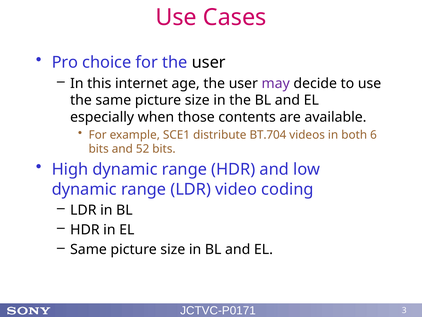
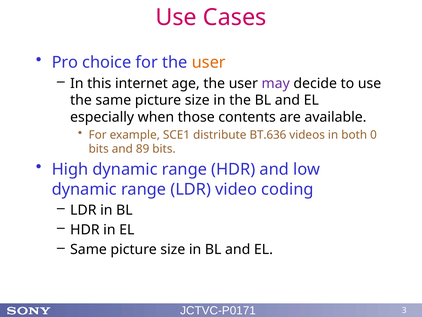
user colour: black -> orange (209, 62)
BT.704: BT.704 -> BT.636 (268, 135)
6: 6 -> 0 (373, 135)
52: 52 -> 89 (143, 149)
